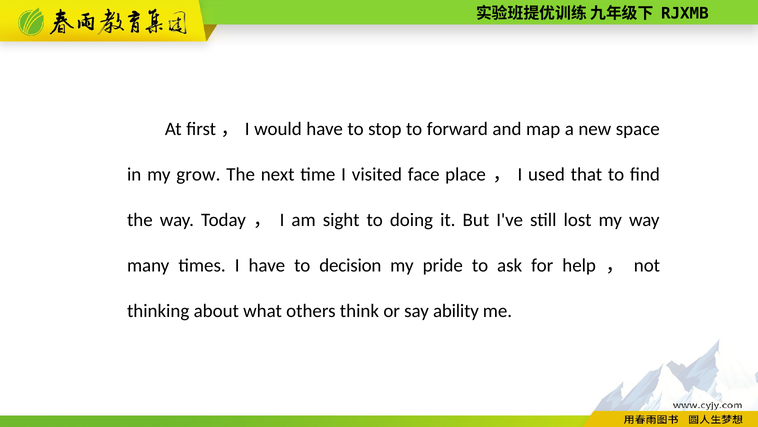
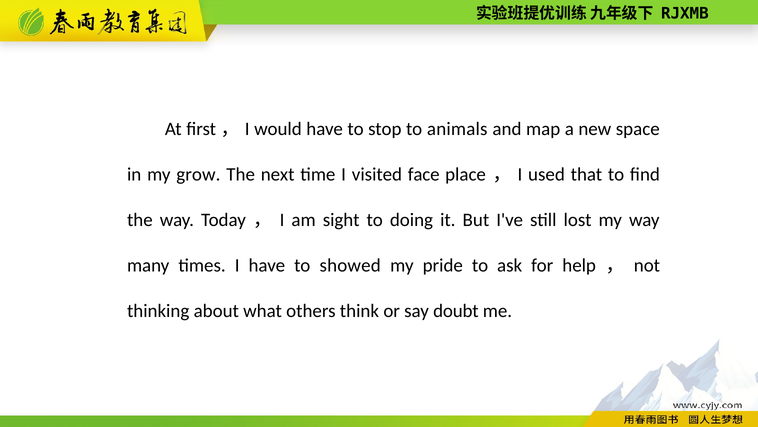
forward: forward -> animals (457, 129)
decision: decision -> showed (350, 265)
ability: ability -> doubt (456, 311)
